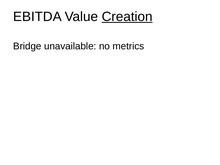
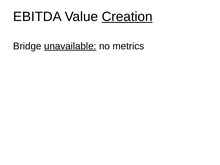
unavailable underline: none -> present (70, 46)
